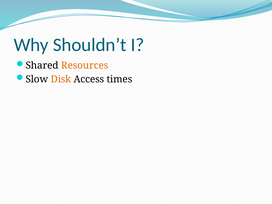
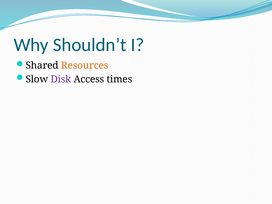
Disk colour: orange -> purple (61, 79)
